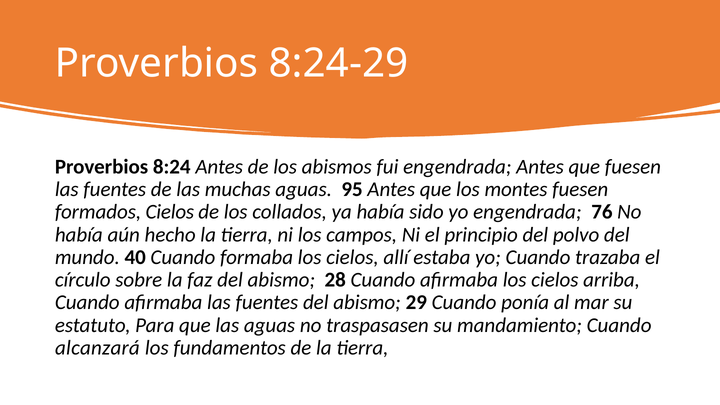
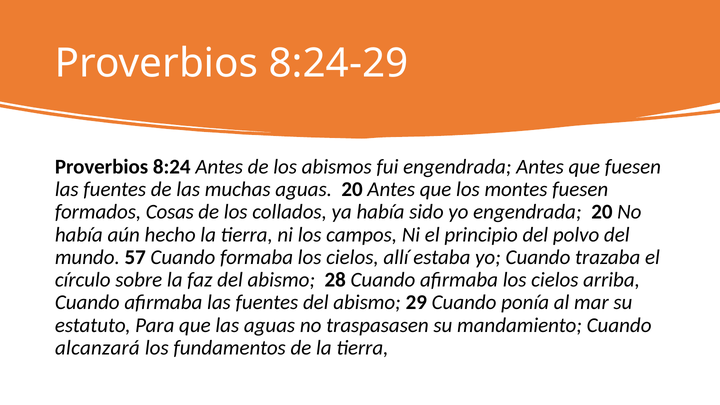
aguas 95: 95 -> 20 (352, 189)
formados Cielos: Cielos -> Cosas (170, 212)
engendrada 76: 76 -> 20 (602, 212)
40: 40 -> 57 (135, 257)
